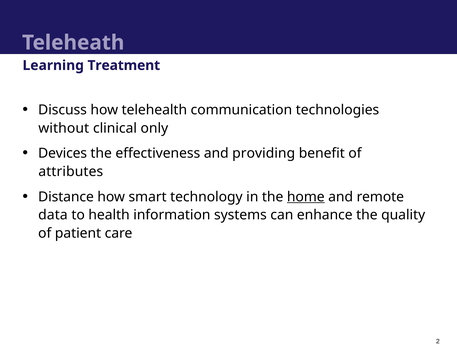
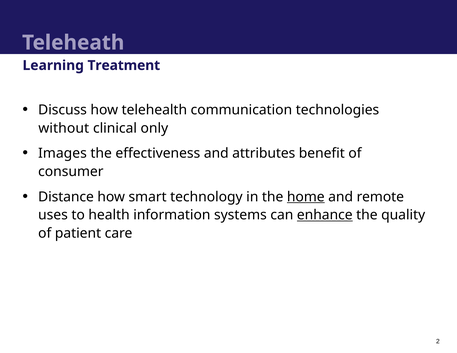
Devices: Devices -> Images (62, 153)
providing: providing -> attributes (264, 153)
attributes: attributes -> consumer (71, 172)
data: data -> uses (53, 215)
enhance underline: none -> present (325, 215)
